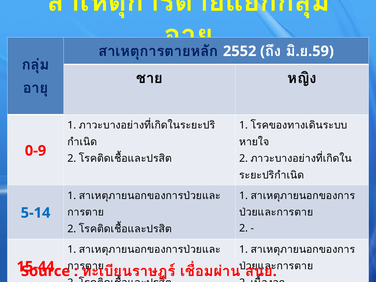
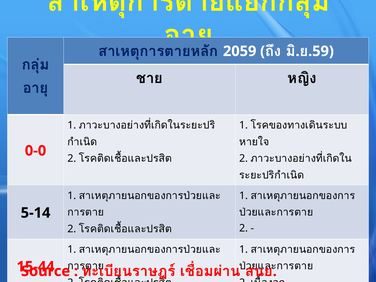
2552: 2552 -> 2059 (240, 51)
0-9: 0-9 -> 0-0 (36, 151)
5-14 colour: blue -> black (36, 213)
